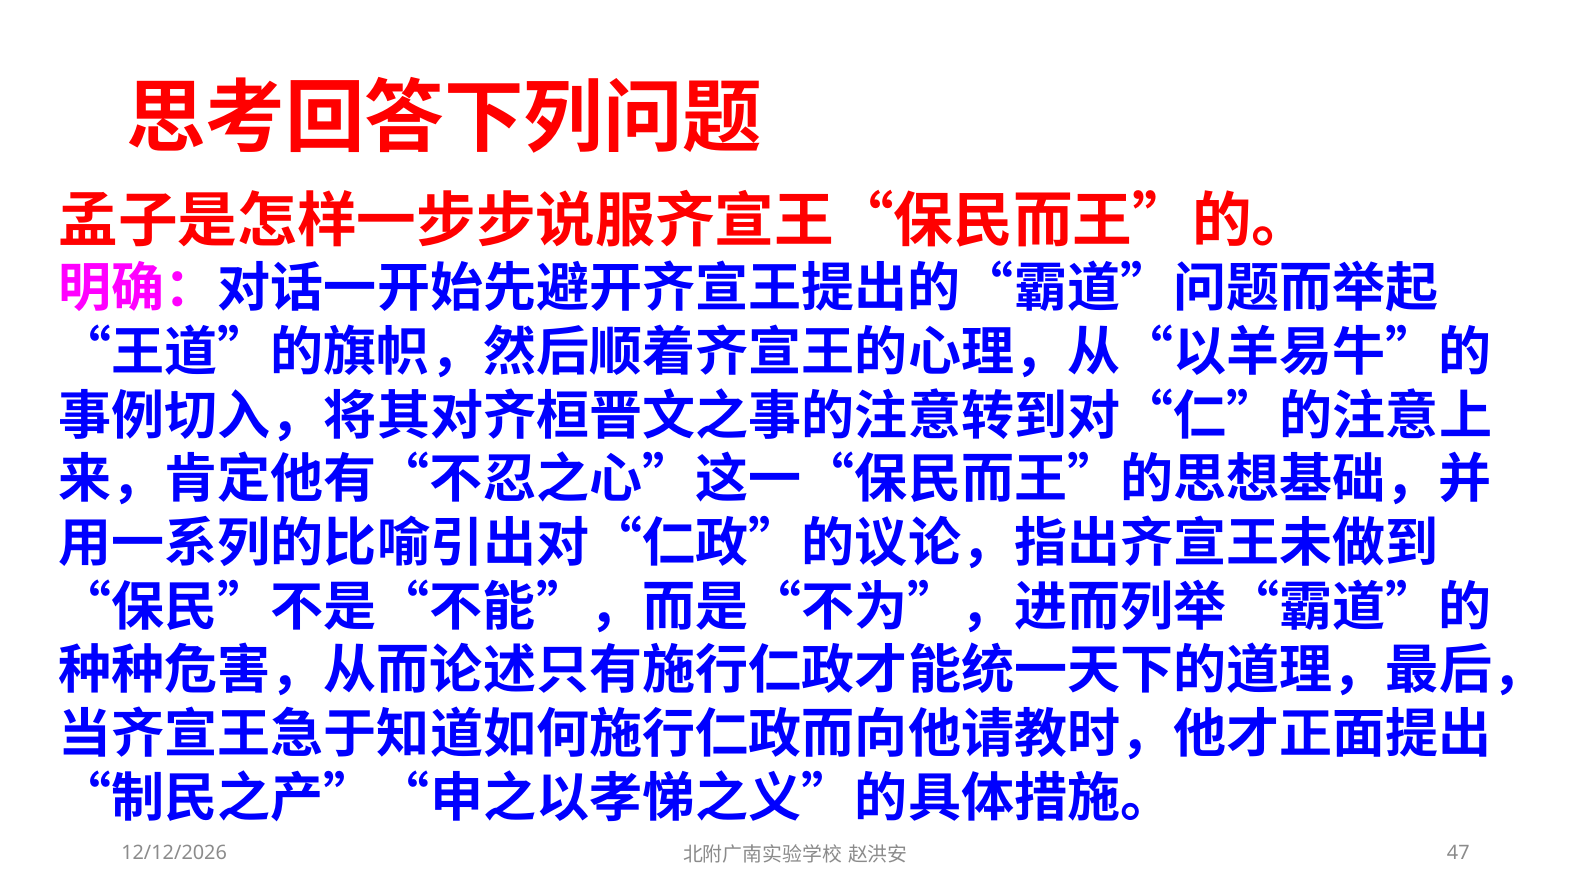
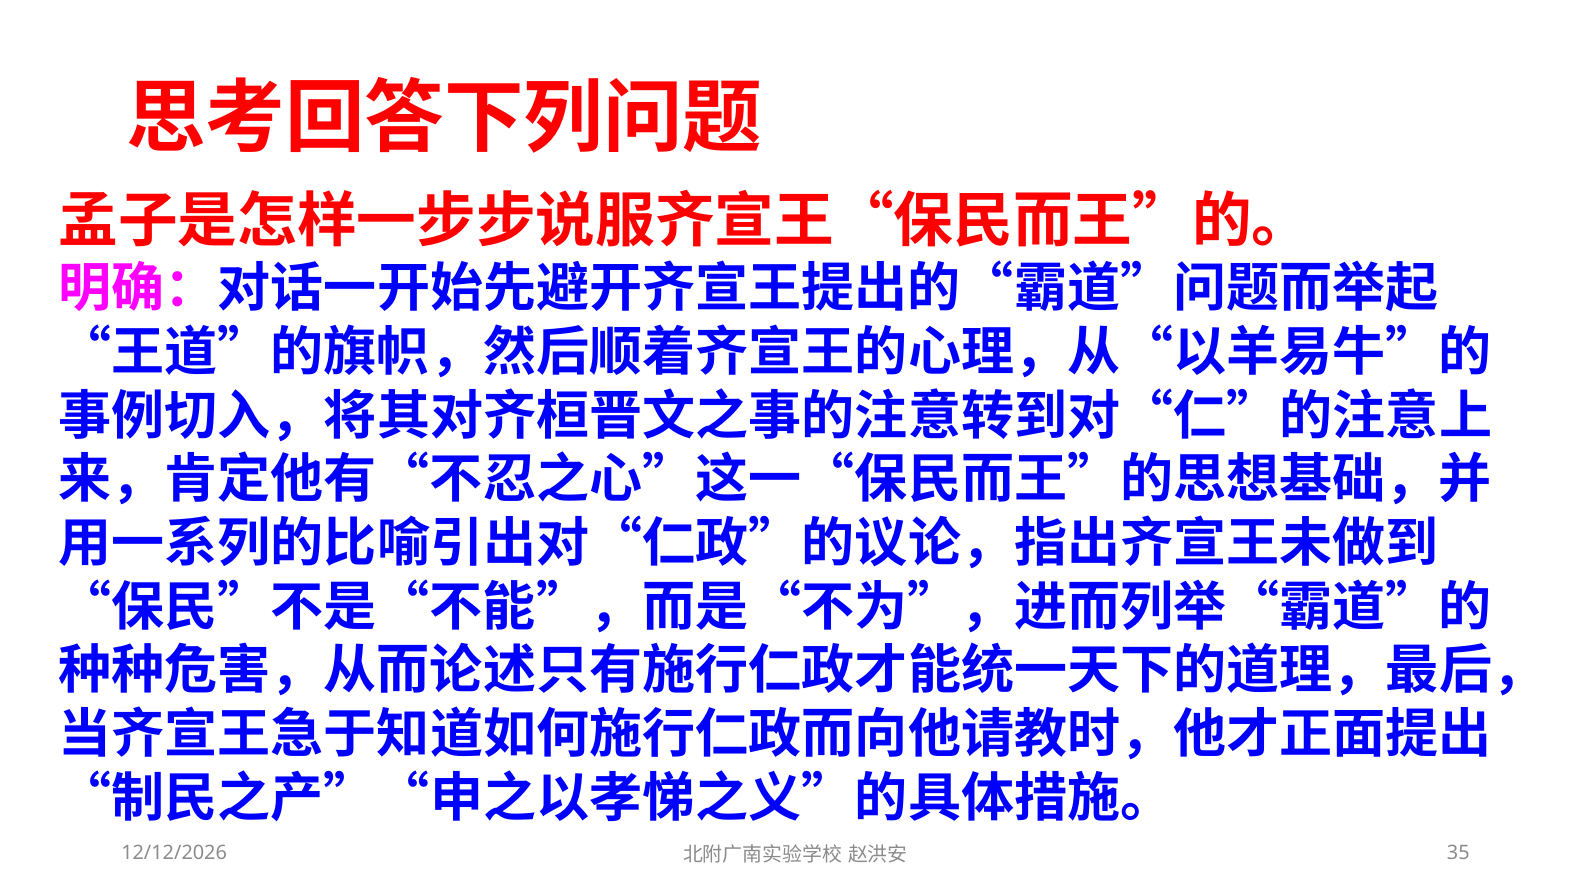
47: 47 -> 35 (1458, 853)
